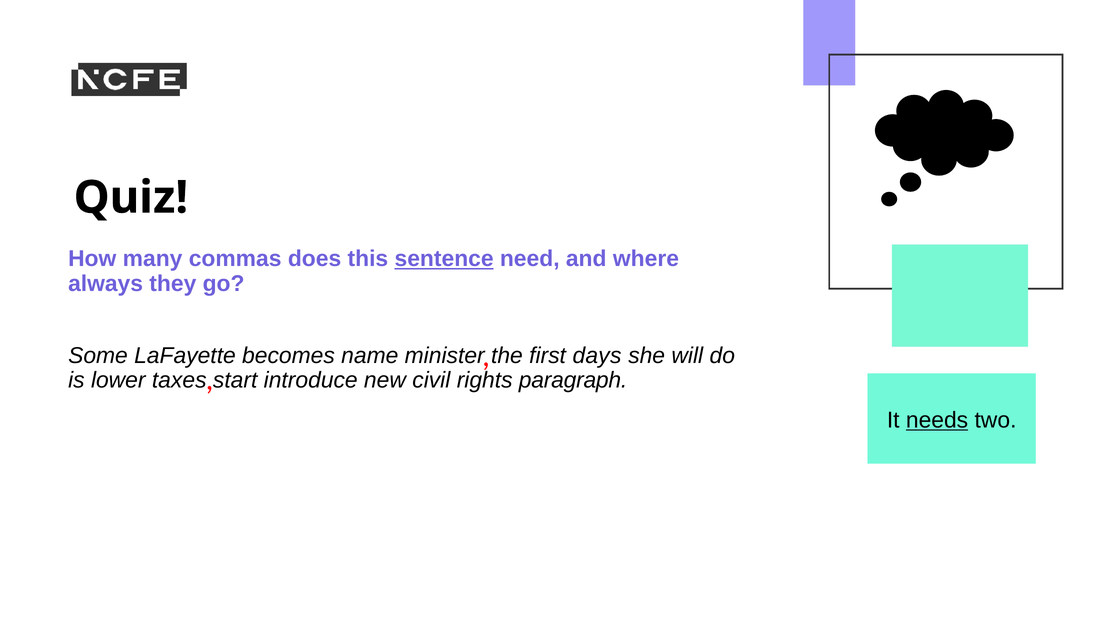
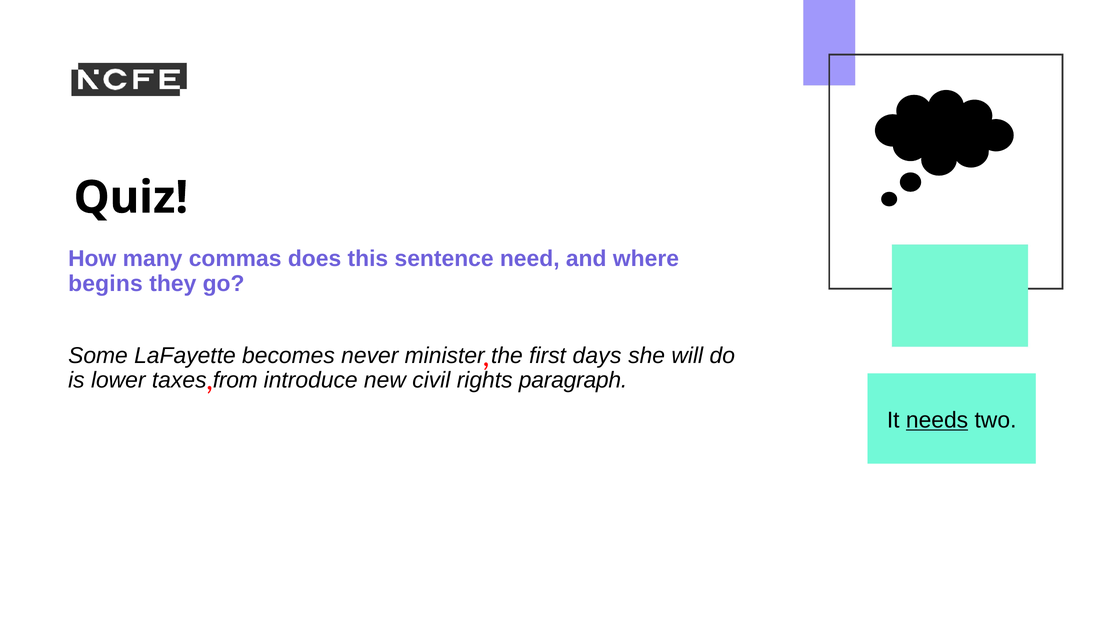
sentence underline: present -> none (444, 259)
always: always -> begins (105, 283)
name: name -> never (370, 355)
start: start -> from (235, 380)
